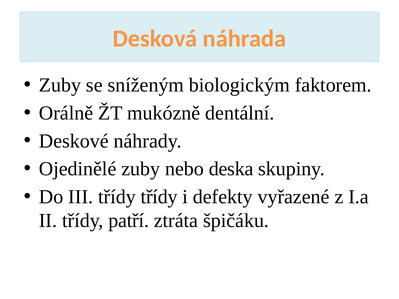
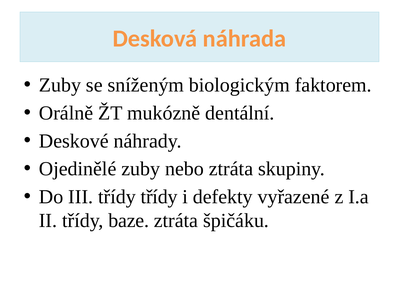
nebo deska: deska -> ztráta (231, 169)
patří: patří -> baze (129, 221)
